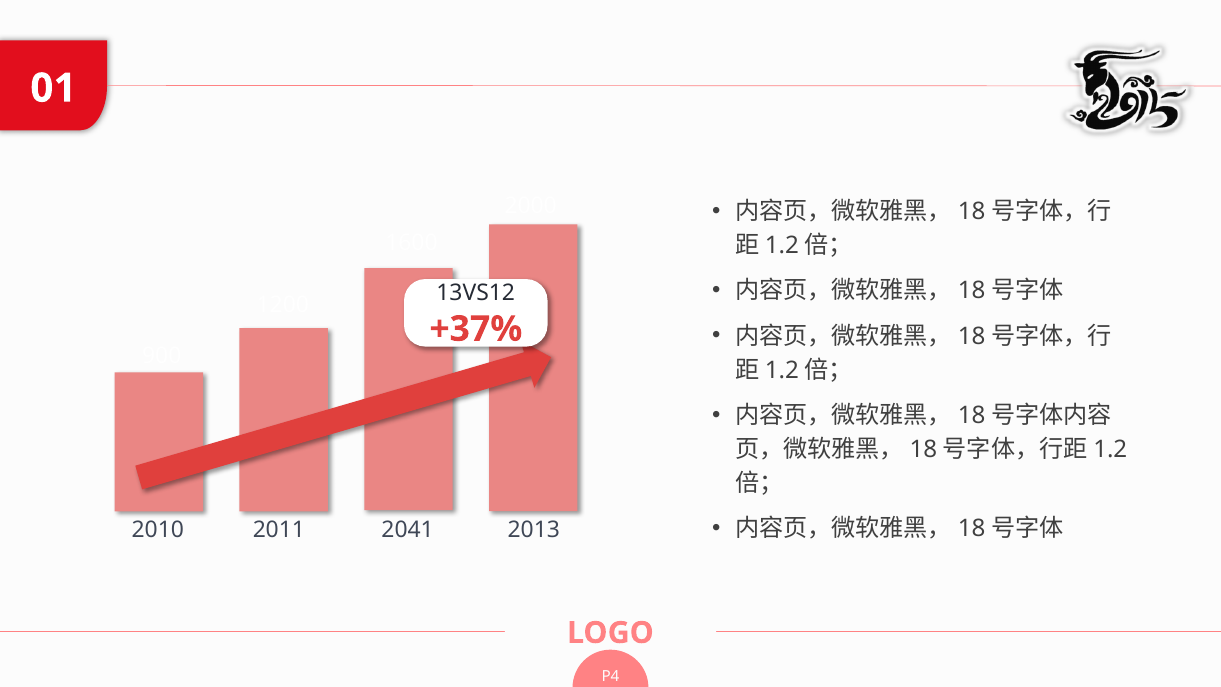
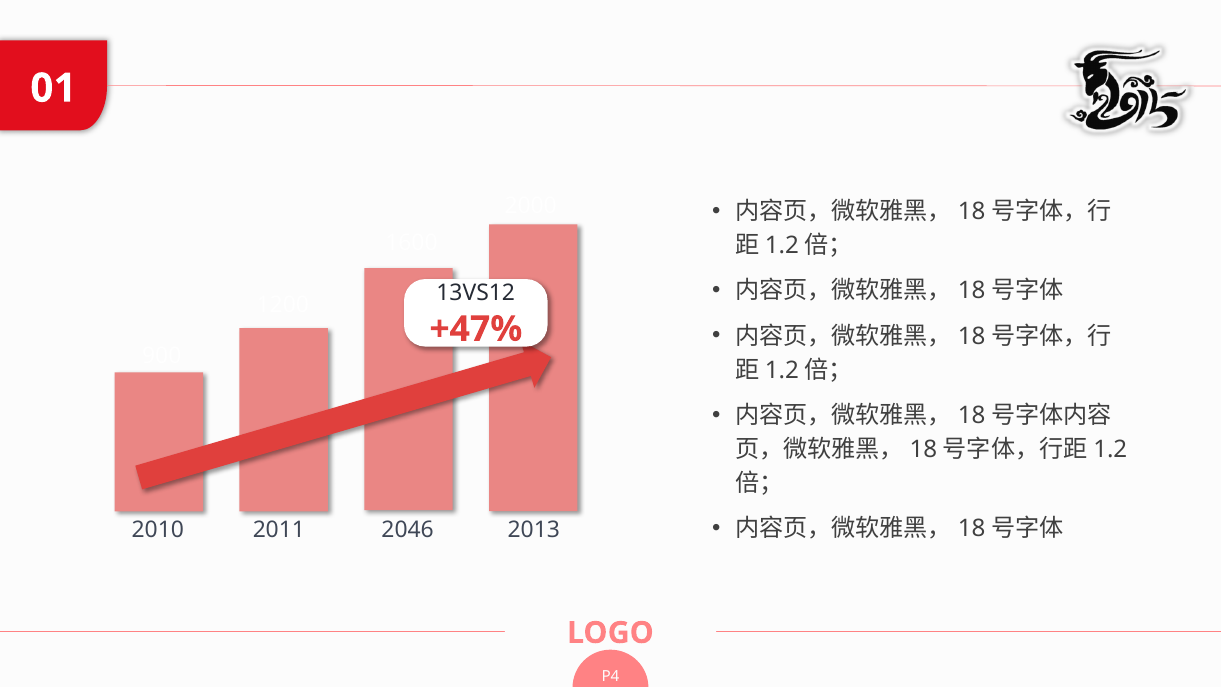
+37%: +37% -> +47% (476, 329)
2041: 2041 -> 2046 (408, 530)
